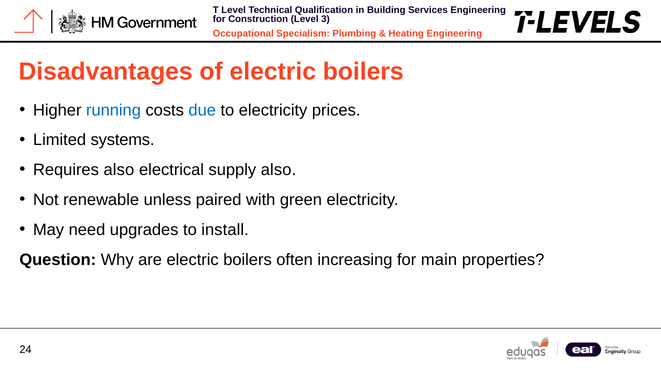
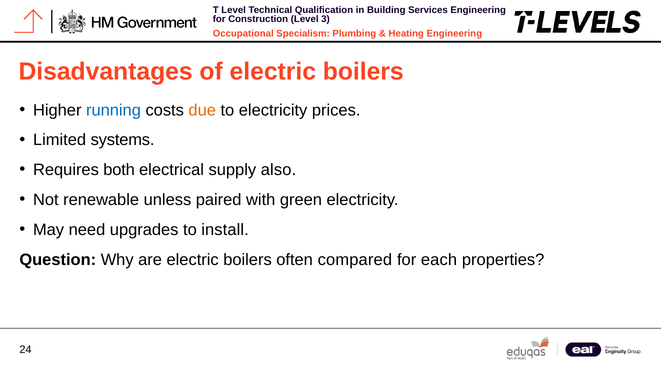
due colour: blue -> orange (202, 110)
Requires also: also -> both (119, 170)
increasing: increasing -> compared (355, 260)
main: main -> each (439, 260)
